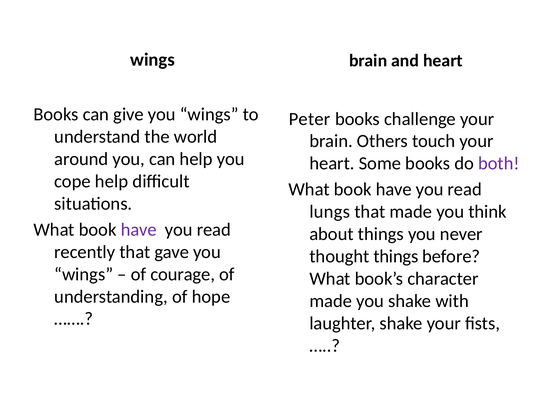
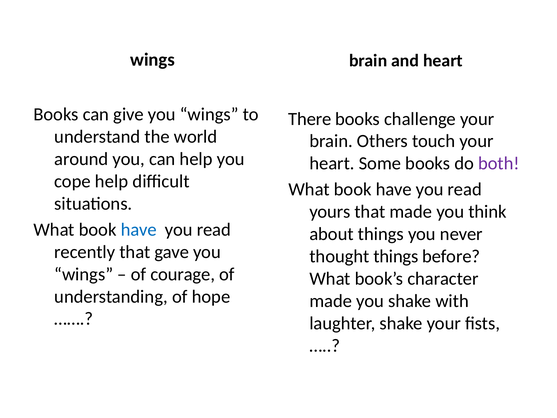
Peter: Peter -> There (310, 119)
lungs: lungs -> yours (330, 212)
have colour: purple -> blue (139, 230)
